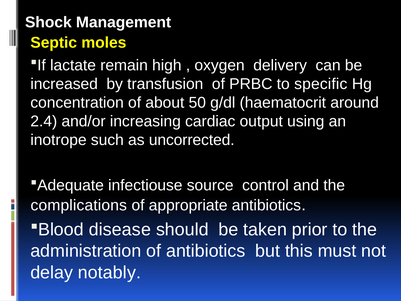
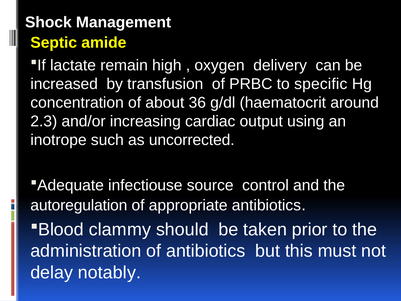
moles: moles -> amide (104, 43)
50: 50 -> 36 (197, 103)
2.4: 2.4 -> 2.3 (44, 121)
complications: complications -> autoregulation (79, 205)
disease: disease -> clammy (120, 229)
